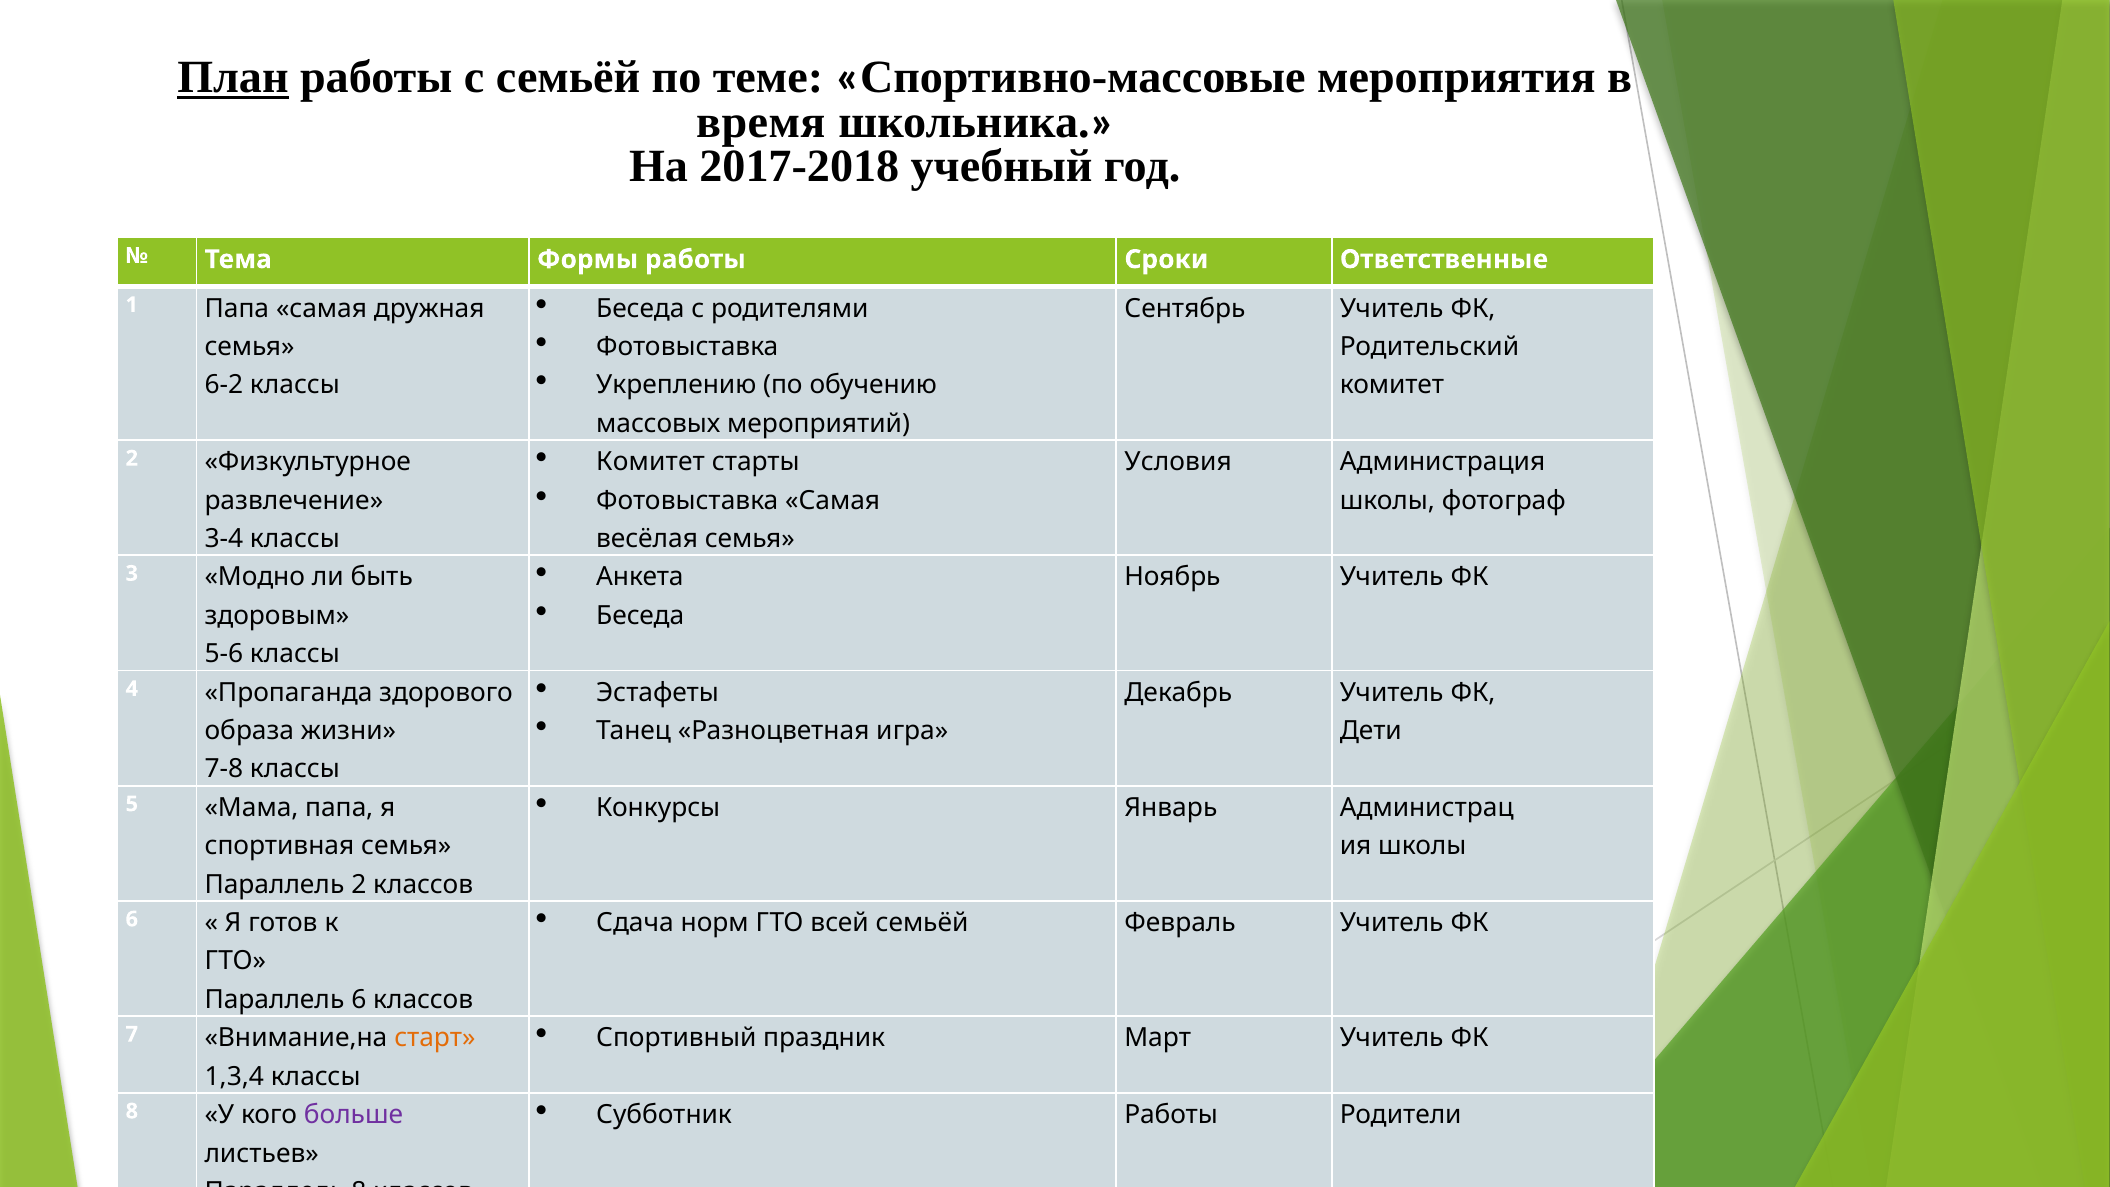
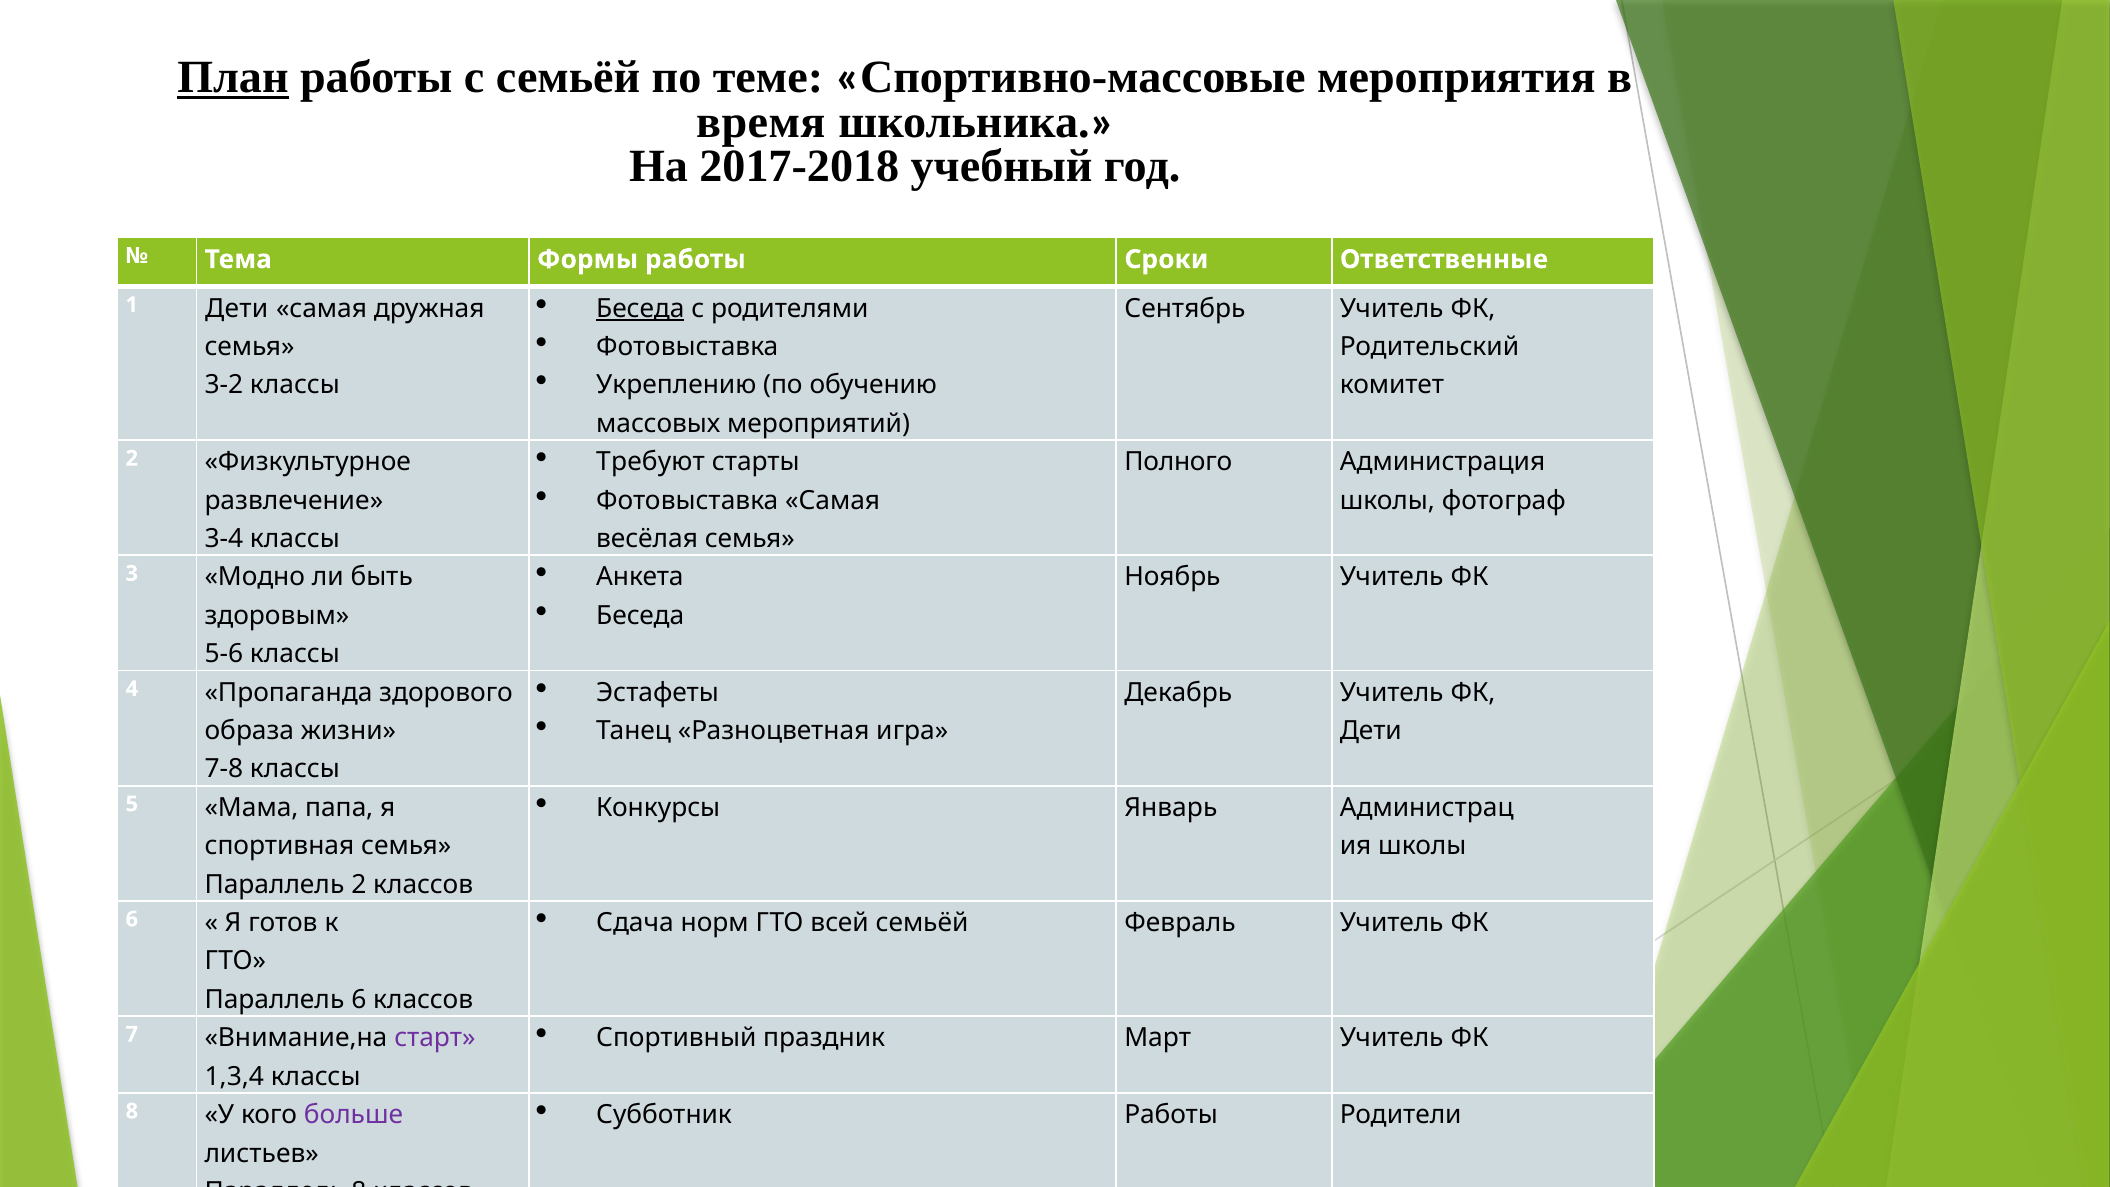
Беседа underline: none -> present (640, 308)
1 Папа: Папа -> Дети (237, 308)
6-2: 6-2 -> 3-2 (224, 385)
Комитет: Комитет -> Требуют (651, 462)
Условия: Условия -> Полного (1178, 462)
старт colour: orange -> purple (435, 1038)
